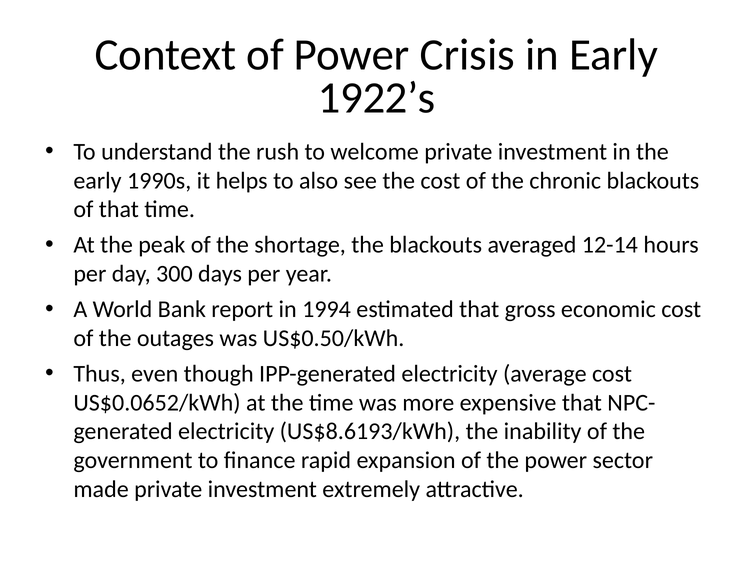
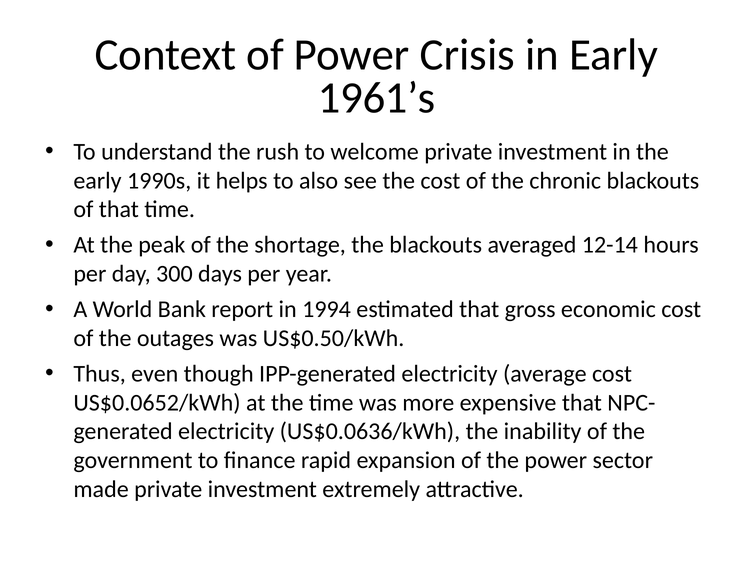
1922’s: 1922’s -> 1961’s (377, 98)
US$8.6193/kWh: US$8.6193/kWh -> US$0.0636/kWh (370, 431)
